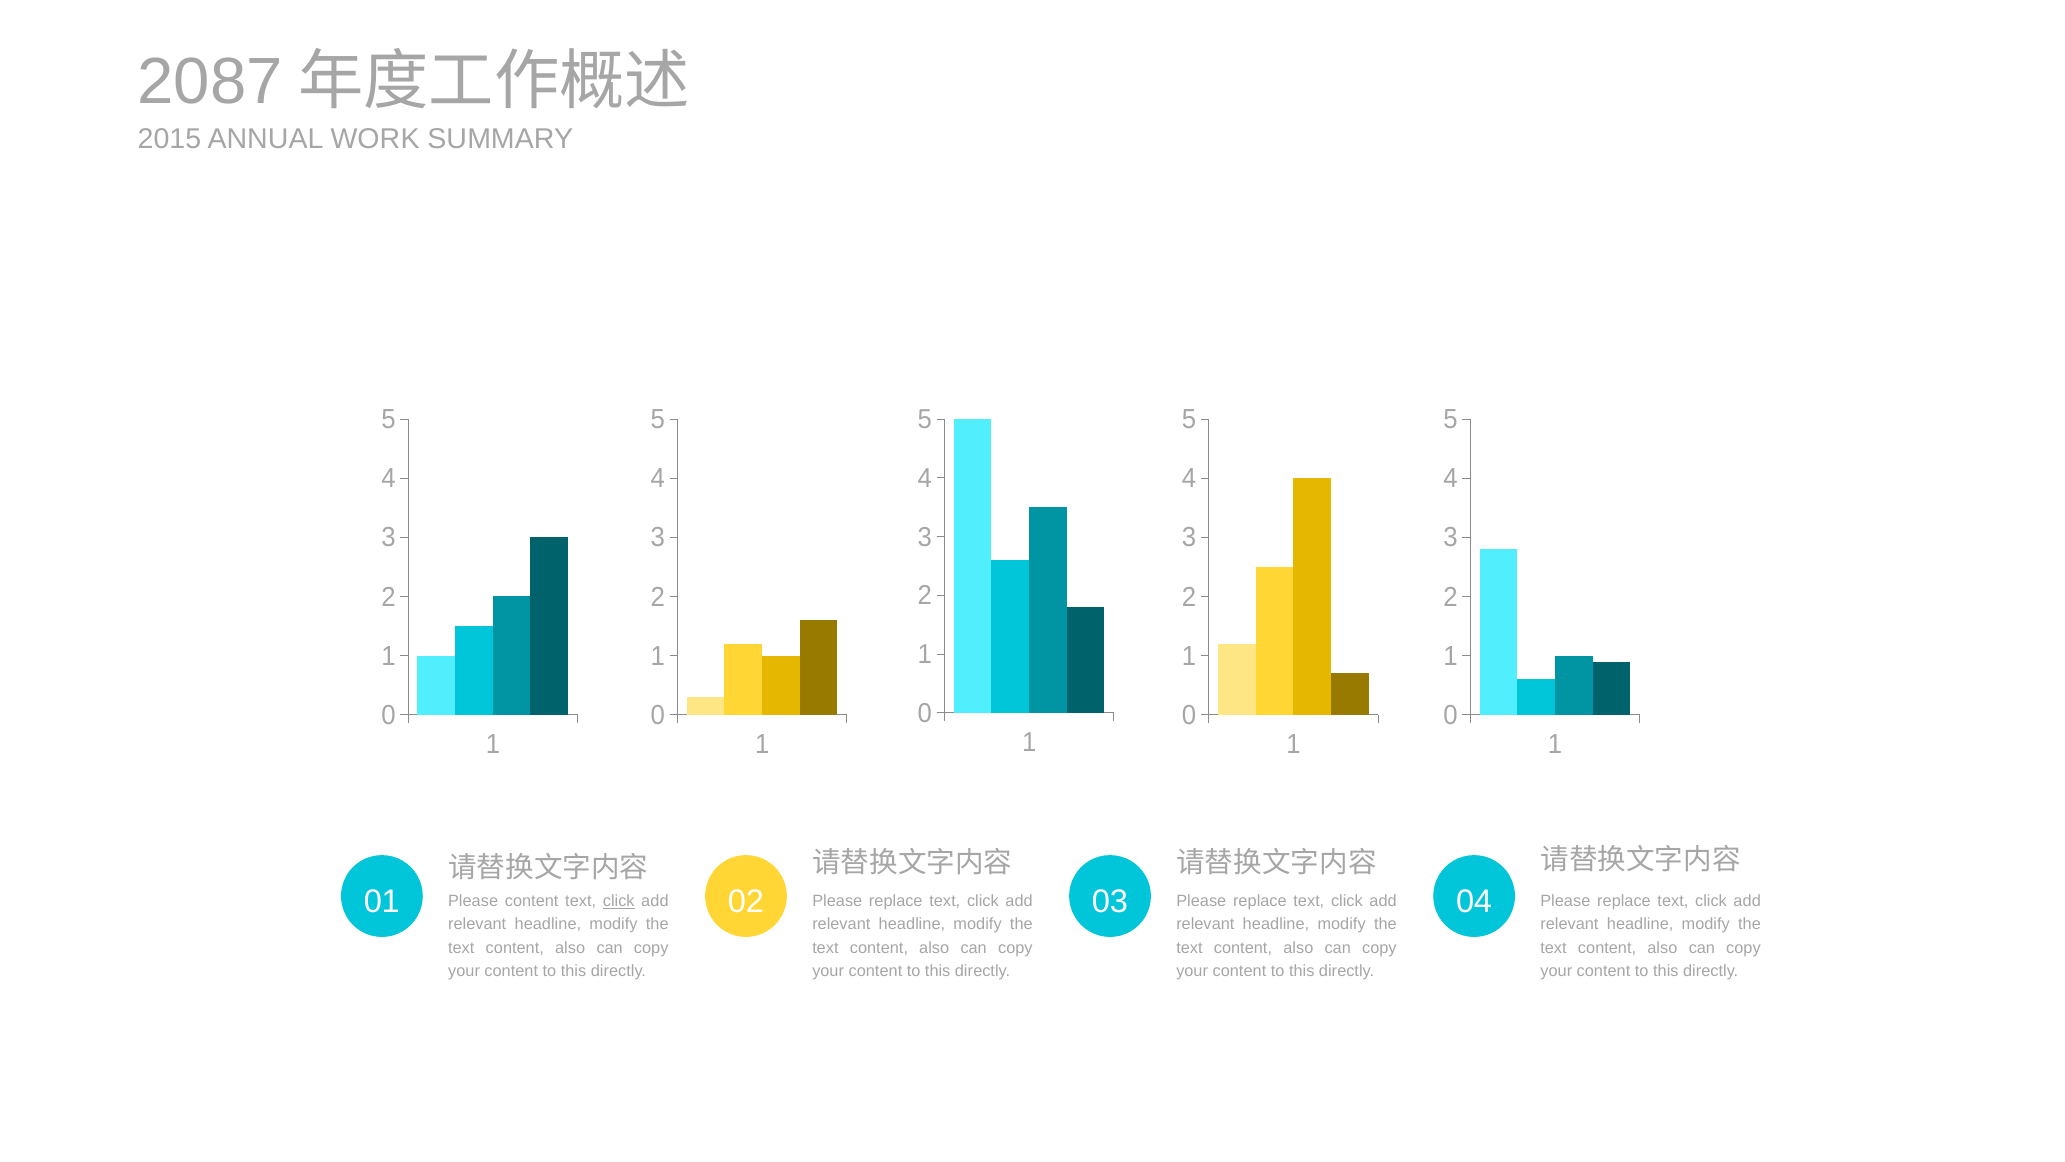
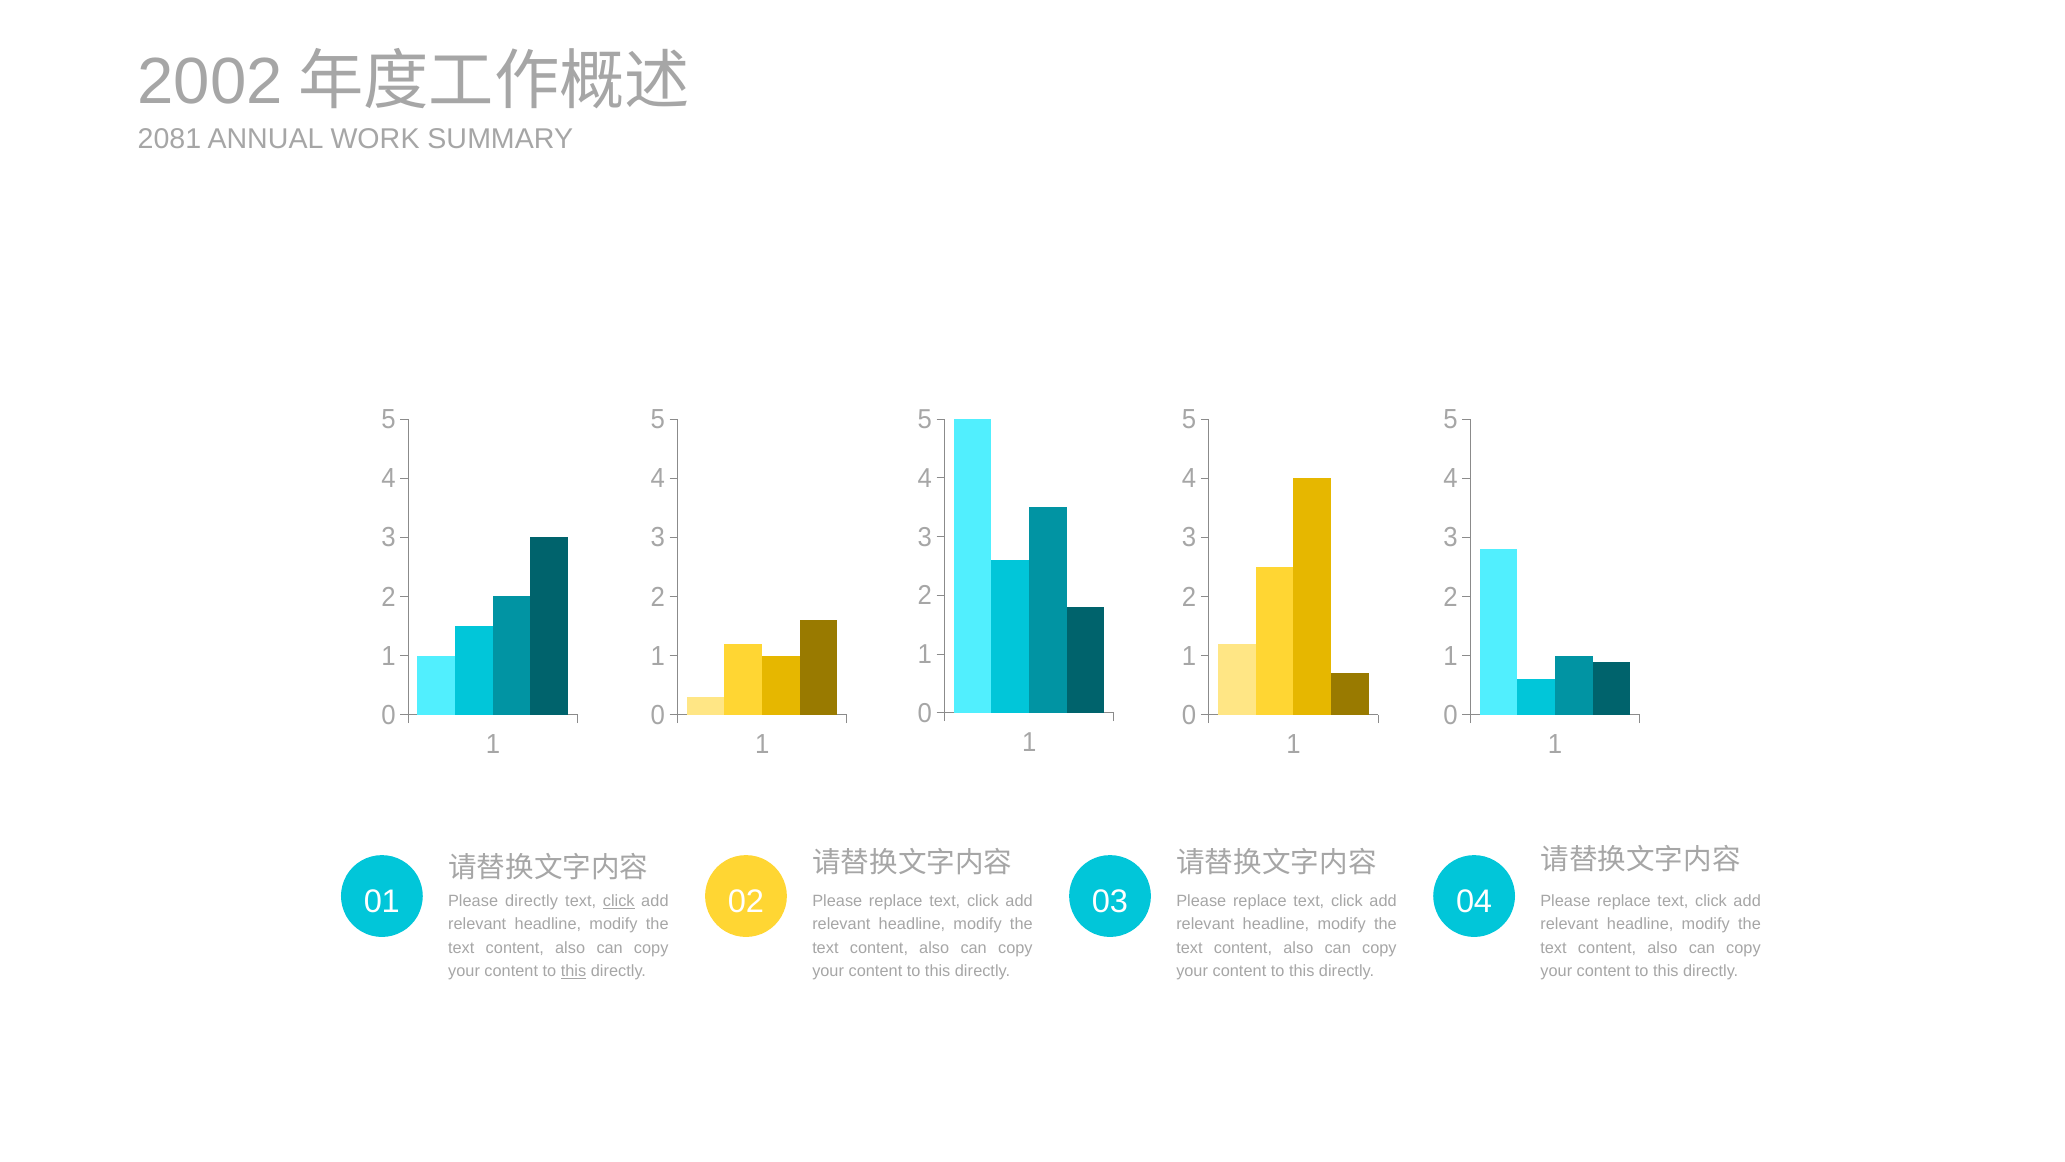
2087: 2087 -> 2002 (210, 82)
2015: 2015 -> 2081 (169, 139)
Please content: content -> directly (532, 901)
this underline: none -> present (574, 971)
